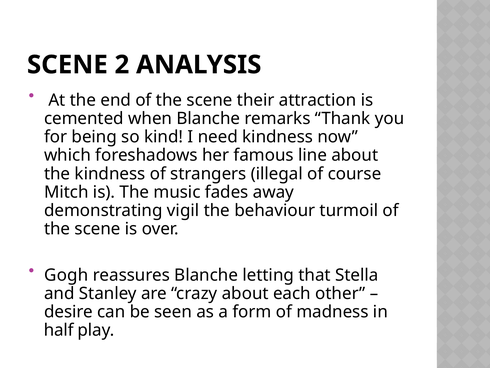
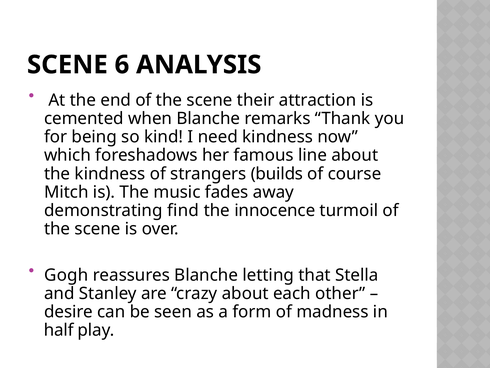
2: 2 -> 6 (122, 65)
illegal: illegal -> builds (277, 174)
vigil: vigil -> find (183, 210)
behaviour: behaviour -> innocence (275, 210)
